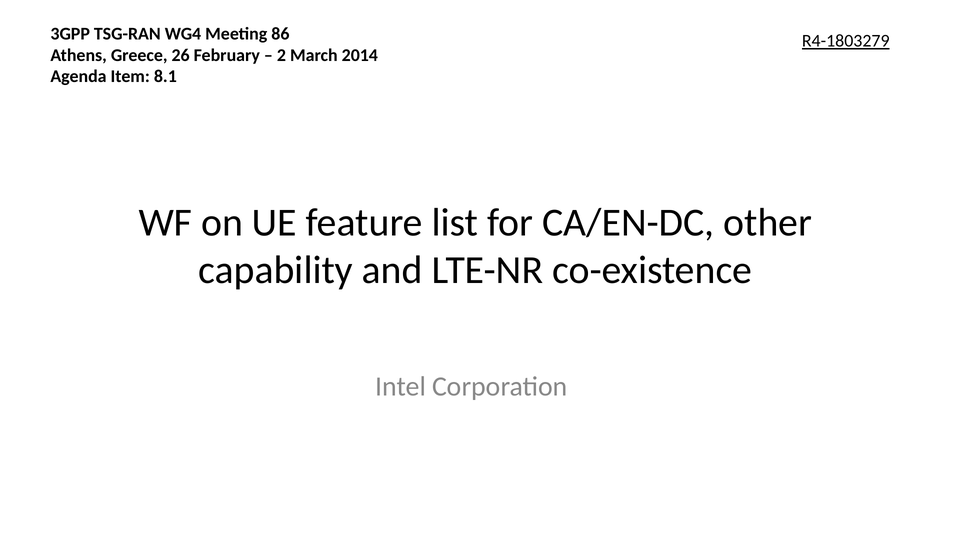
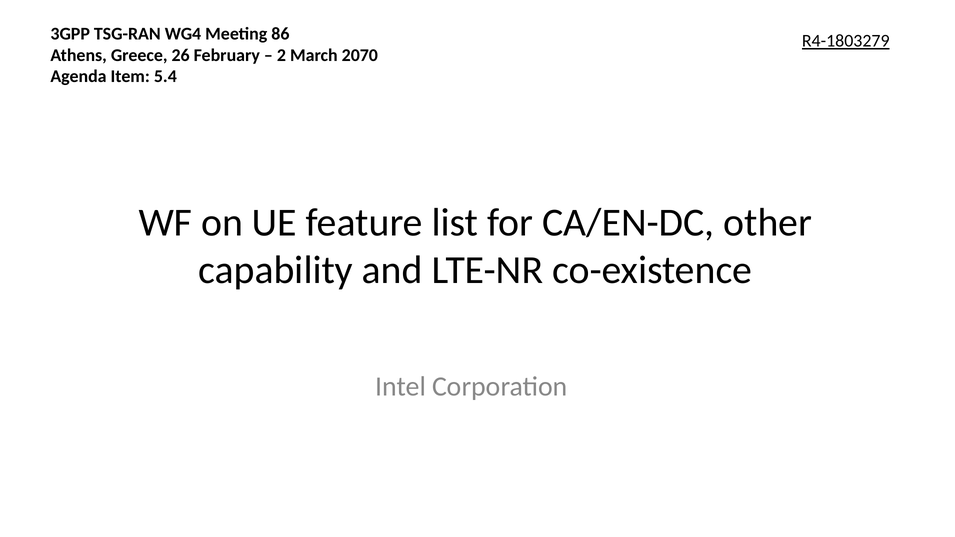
2014: 2014 -> 2070 (360, 55)
8.1: 8.1 -> 5.4 (165, 77)
